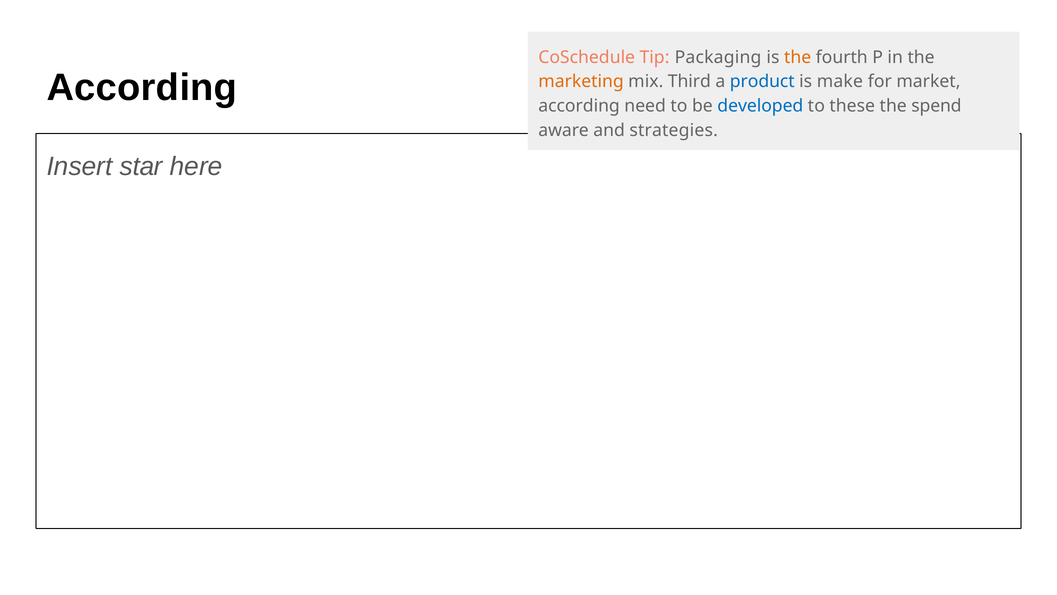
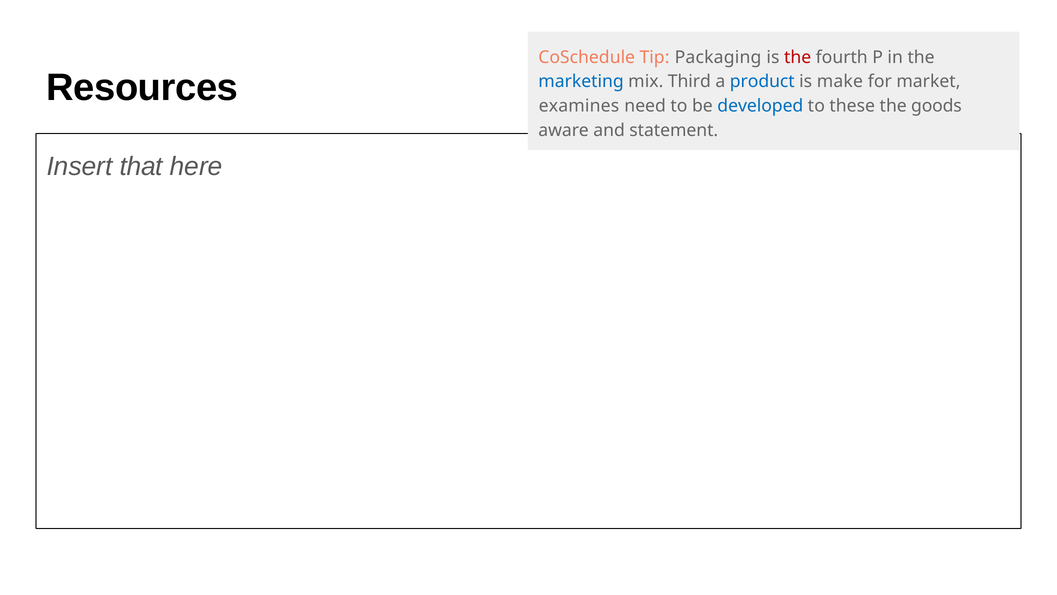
the colour: orange -> red (798, 57)
According: According -> Resources (142, 88)
marketing colour: orange -> blue (581, 81)
according: according -> examines (579, 106)
spend: spend -> goods (936, 106)
strategies: strategies -> statement (674, 130)
star: star -> that (141, 166)
